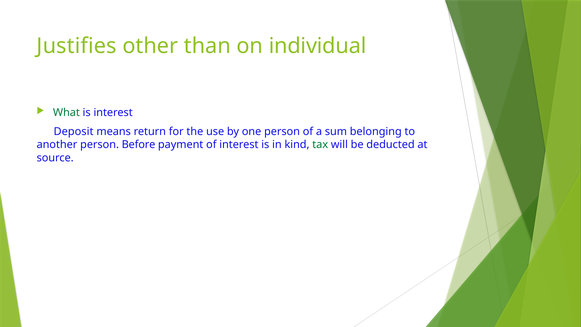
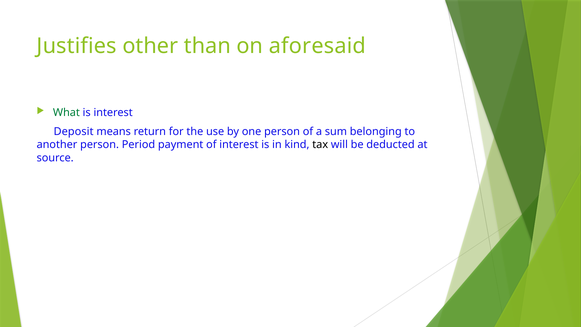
individual: individual -> aforesaid (317, 46)
Before: Before -> Period (138, 145)
tax colour: green -> black (320, 145)
